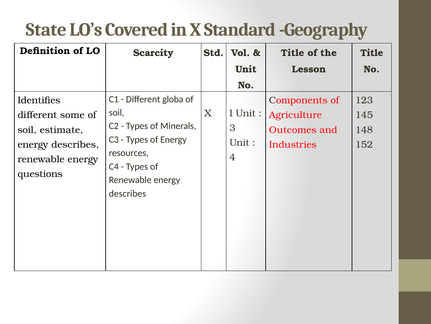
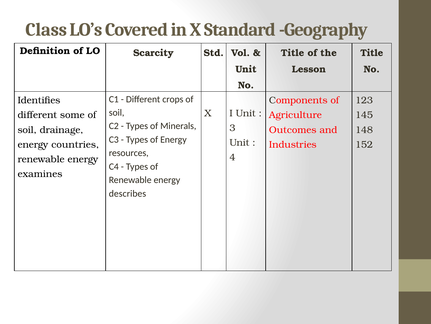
State: State -> Class (46, 30)
globa: globa -> crops (173, 99)
estimate: estimate -> drainage (62, 130)
describes: describes -> countries (75, 144)
questions: questions -> examines (40, 174)
